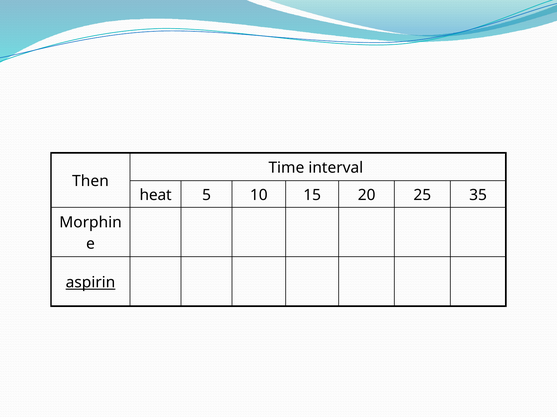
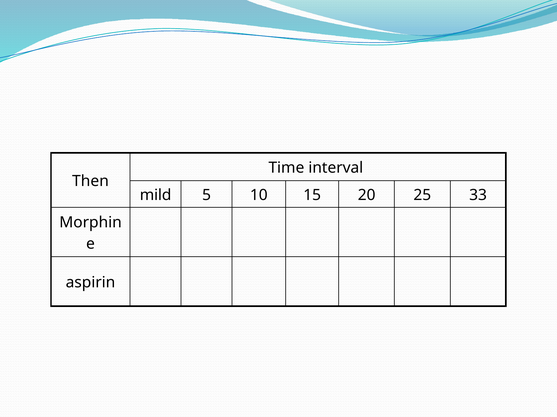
heat: heat -> mild (156, 195)
35: 35 -> 33 (478, 195)
aspirin underline: present -> none (91, 283)
